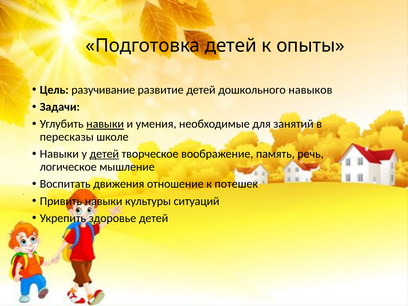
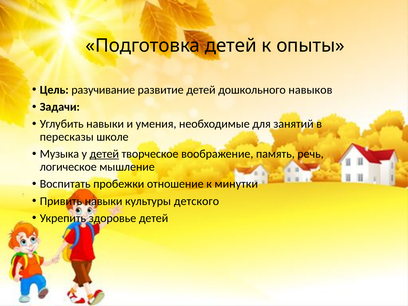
навыки underline: present -> none (105, 124)
Навыки: Навыки -> Музыка (59, 154)
движения: движения -> пробежки (119, 184)
потешек: потешек -> минутки (236, 184)
ситуаций: ситуаций -> детского (196, 201)
